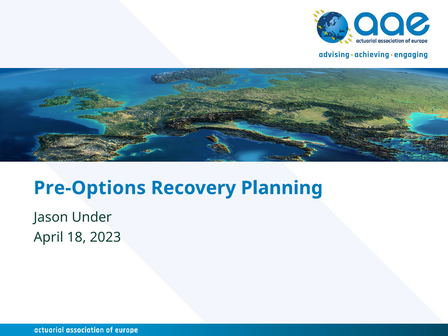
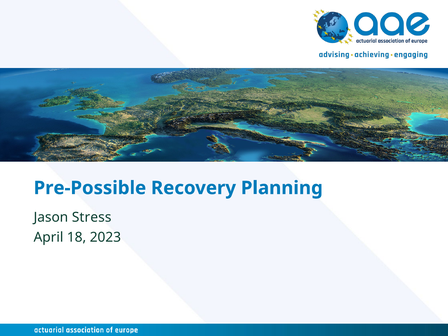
Pre-Options: Pre-Options -> Pre-Possible (90, 188)
Under: Under -> Stress (92, 217)
